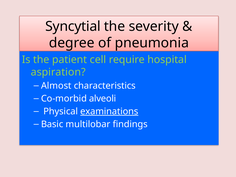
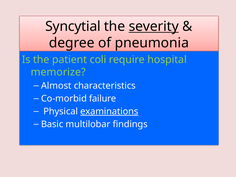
severity underline: none -> present (154, 26)
cell: cell -> coli (98, 60)
aspiration: aspiration -> memorize (58, 72)
alveoli: alveoli -> failure (103, 99)
